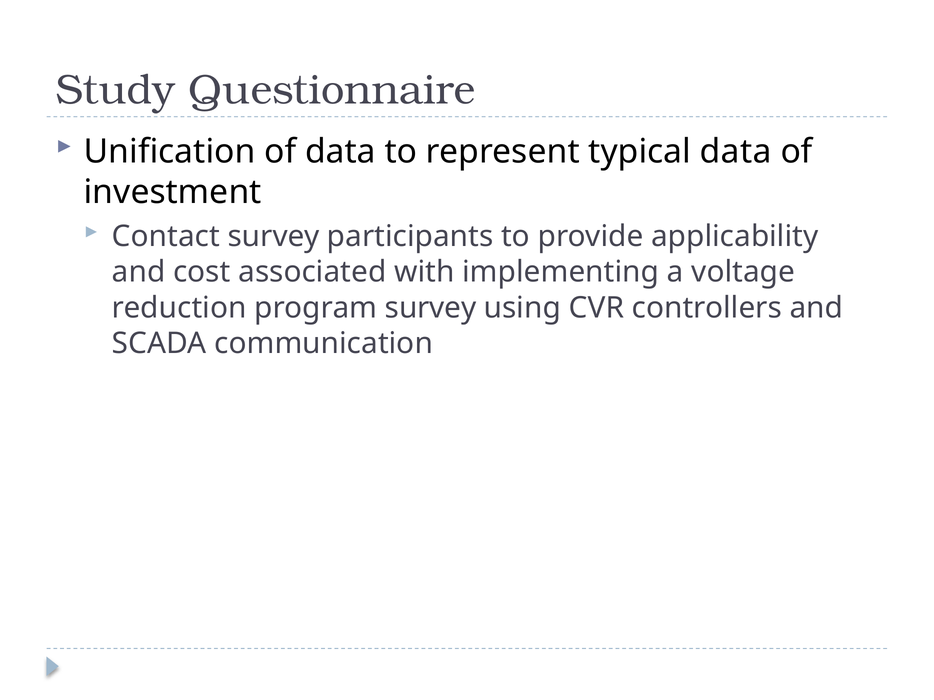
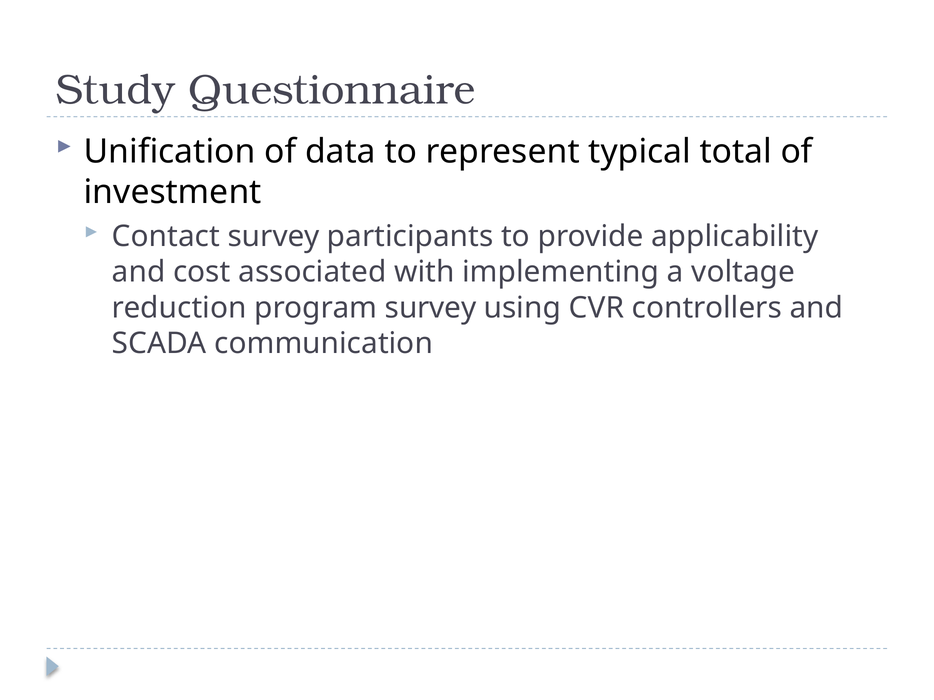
typical data: data -> total (736, 152)
